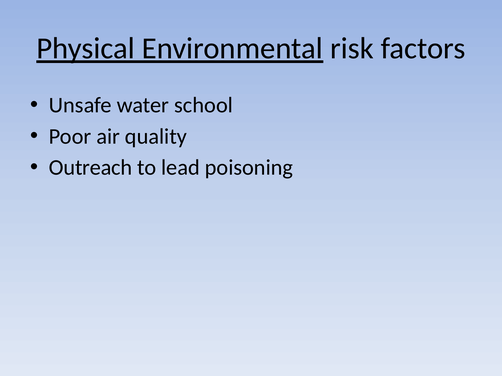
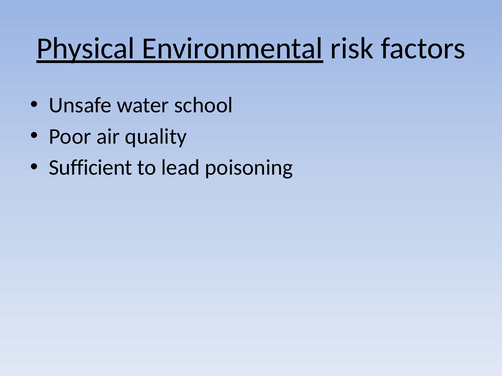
Outreach: Outreach -> Sufficient (91, 168)
